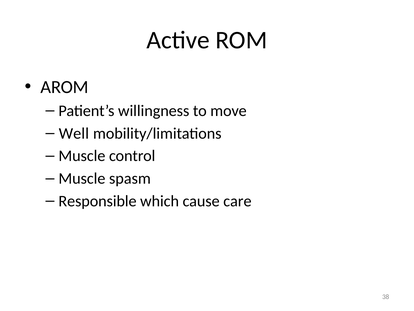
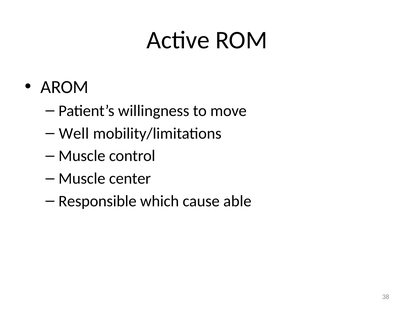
spasm: spasm -> center (130, 178)
care: care -> able (237, 201)
